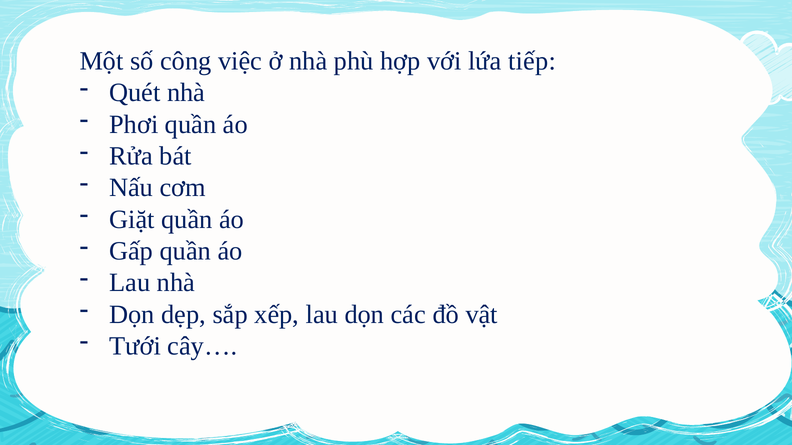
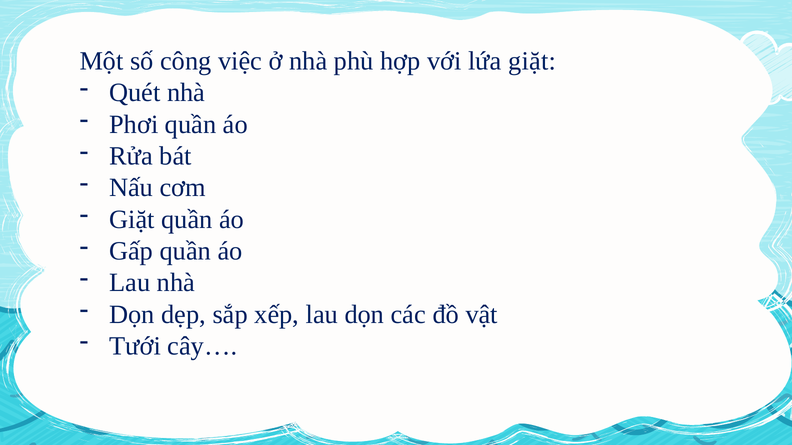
lứa tiếp: tiếp -> giặt (532, 61)
